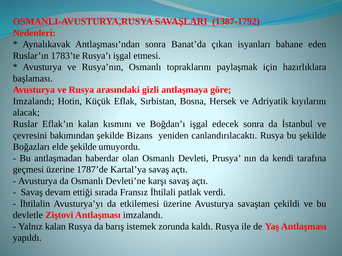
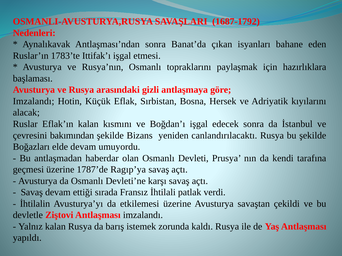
1387-1792: 1387-1792 -> 1687-1792 (236, 22)
Rusya’ı: Rusya’ı -> Ittifak’ı (96, 56)
elde şekilde: şekilde -> devam (83, 147)
Kartal’ya: Kartal’ya -> Ragıp’ya (128, 170)
